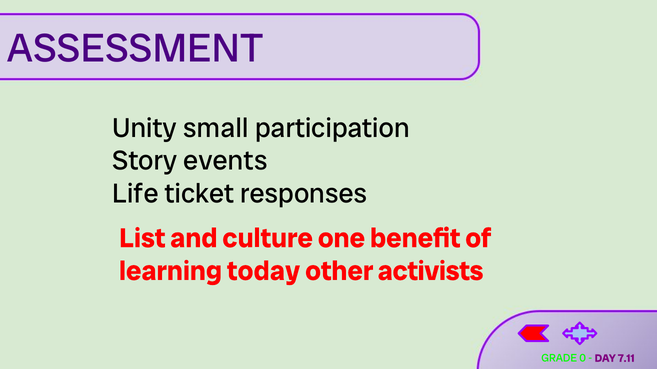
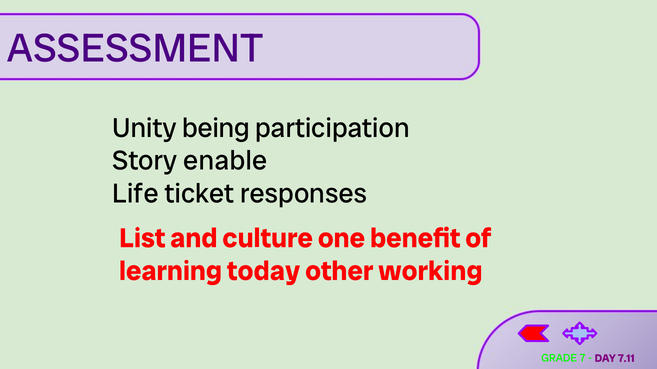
small: small -> being (216, 128)
events: events -> enable (225, 161)
activists: activists -> working (430, 271)
0: 0 -> 7 (583, 359)
